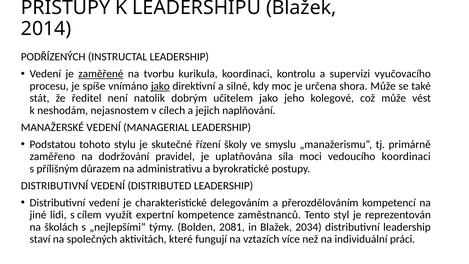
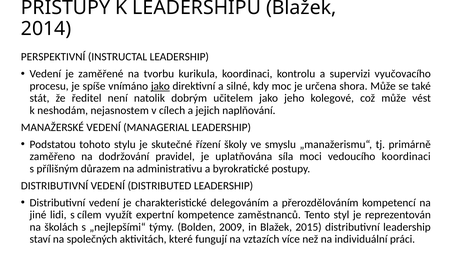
PODŘÍZENÝCH: PODŘÍZENÝCH -> PERSPEKTIVNÍ (53, 57)
zaměřené underline: present -> none (101, 74)
2081: 2081 -> 2009 (232, 227)
2034: 2034 -> 2015 (309, 227)
